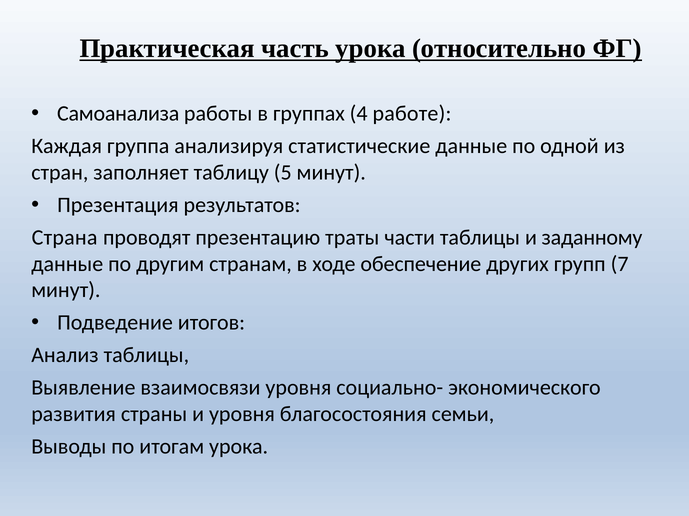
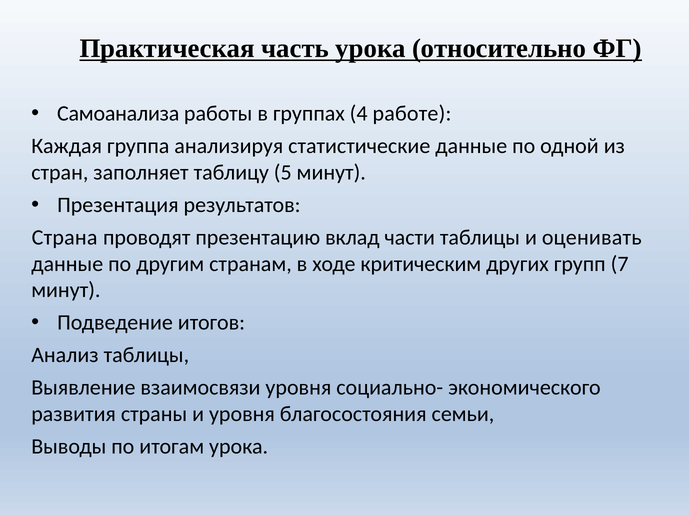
траты: траты -> вклад (352, 238)
заданному: заданному -> оценивать (592, 238)
обеспечение: обеспечение -> критическим (421, 264)
